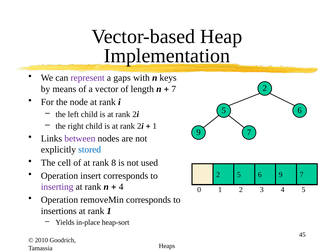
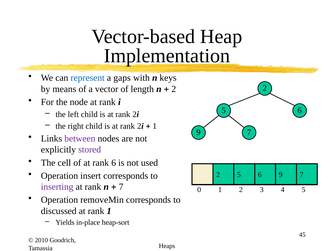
represent colour: purple -> blue (88, 78)
7: 7 -> 2 (174, 89)
stored colour: blue -> purple (90, 149)
rank 8: 8 -> 6 (114, 162)
4: 4 -> 7 (121, 187)
insertions: insertions -> discussed (59, 211)
